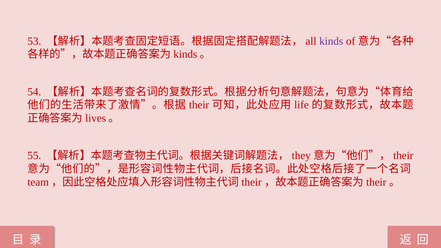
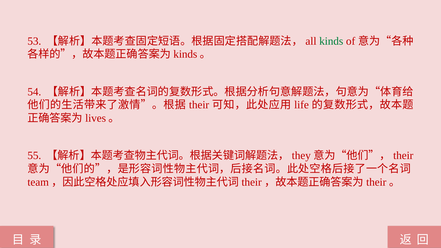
kinds colour: purple -> green (331, 41)
